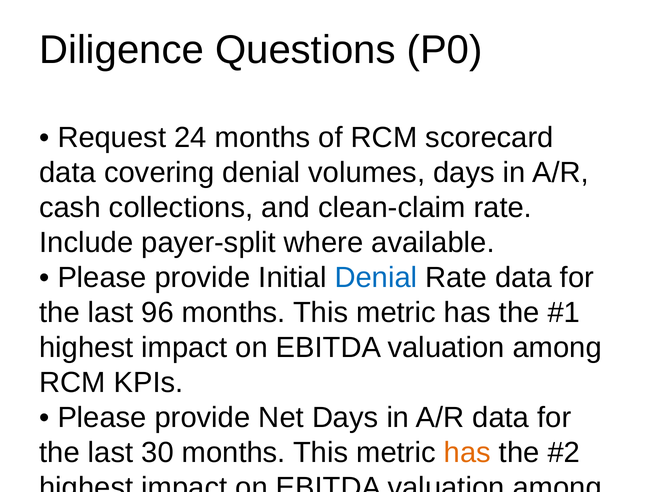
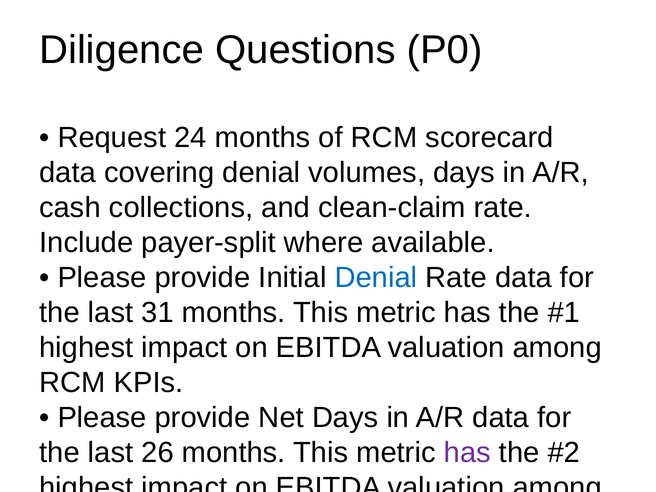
96: 96 -> 31 (158, 313)
30: 30 -> 26 (158, 453)
has colour: orange -> purple (467, 453)
